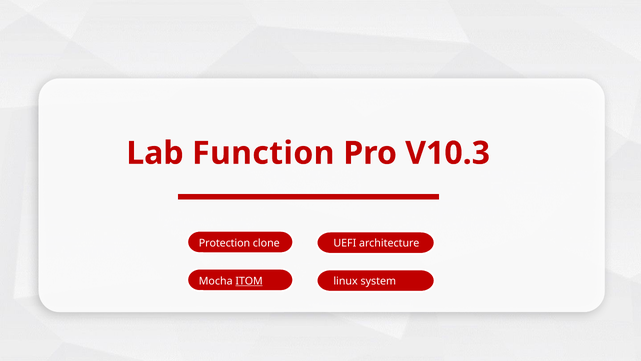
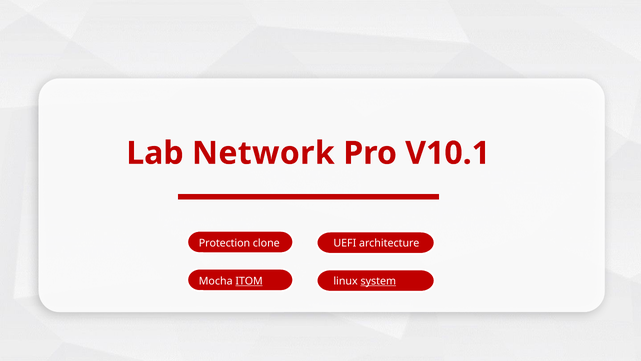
Function: Function -> Network (263, 153)
V10.3: V10.3 -> V10.1 (448, 153)
system underline: none -> present (378, 281)
